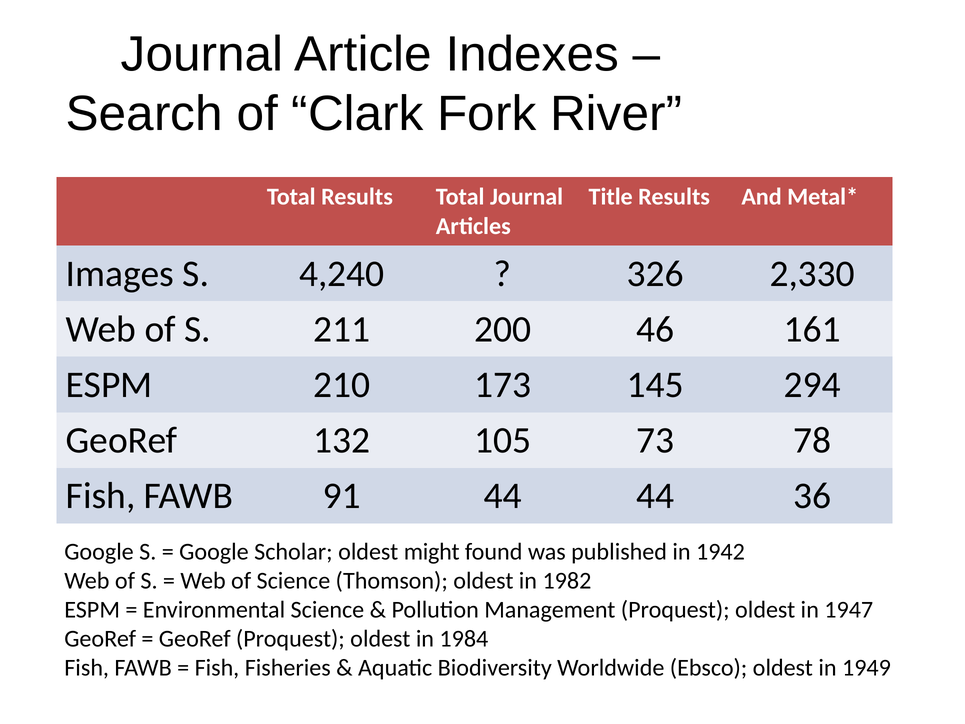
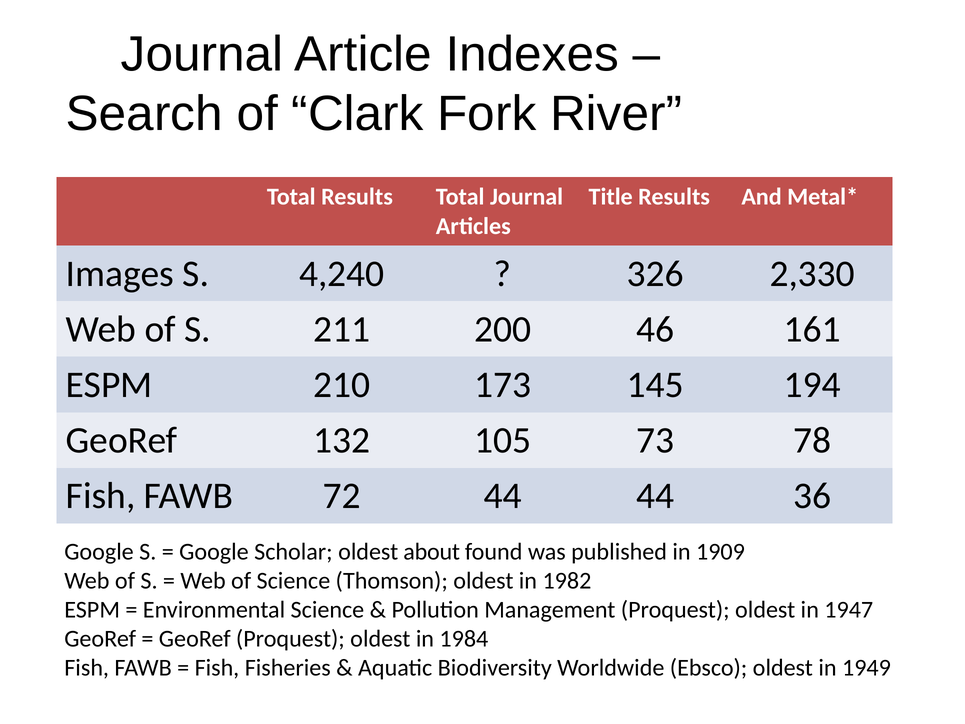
294: 294 -> 194 (812, 385)
91: 91 -> 72 (342, 496)
might: might -> about (432, 552)
1942: 1942 -> 1909 (720, 552)
